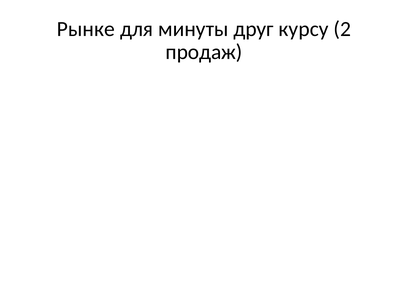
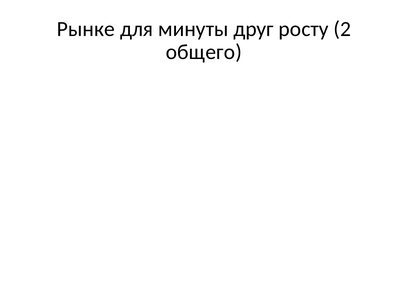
курсу: курсу -> росту (304, 29)
продаж: продаж -> общего (204, 52)
